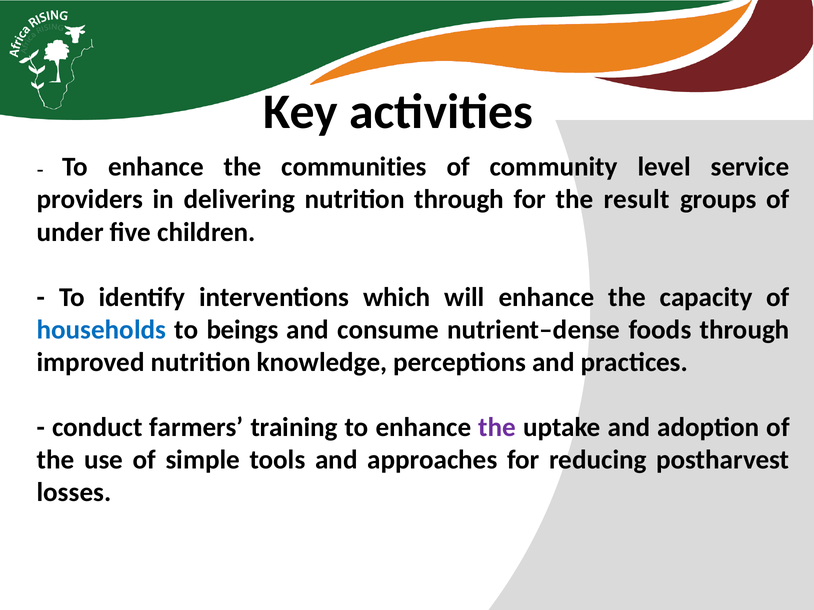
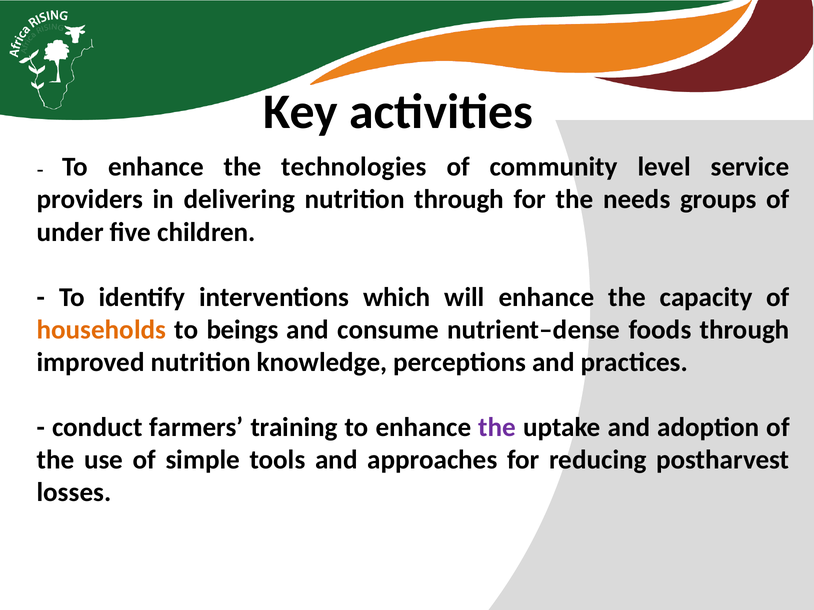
communities: communities -> technologies (354, 167)
result: result -> needs (637, 200)
households colour: blue -> orange (101, 330)
